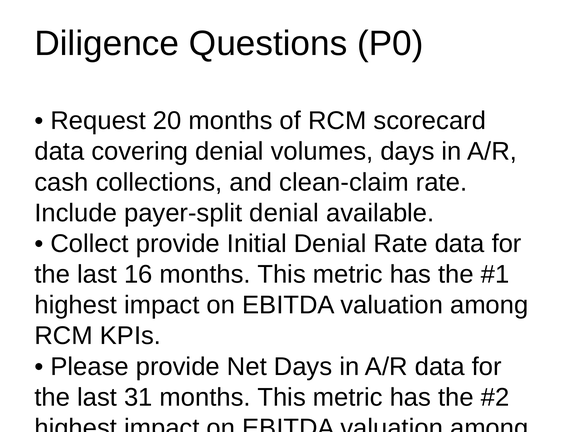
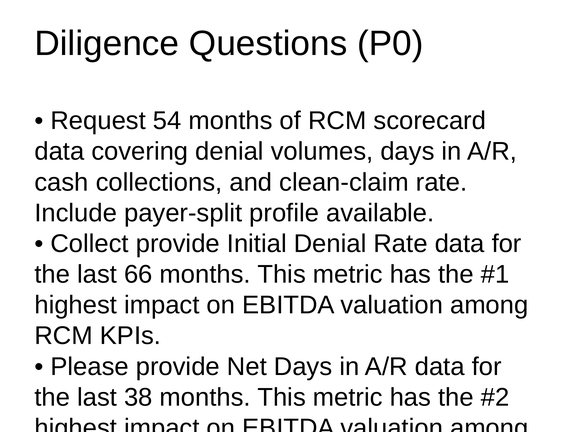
20: 20 -> 54 (167, 121)
payer-split denial: denial -> profile (284, 213)
16: 16 -> 66 (138, 274)
31: 31 -> 38 (138, 397)
